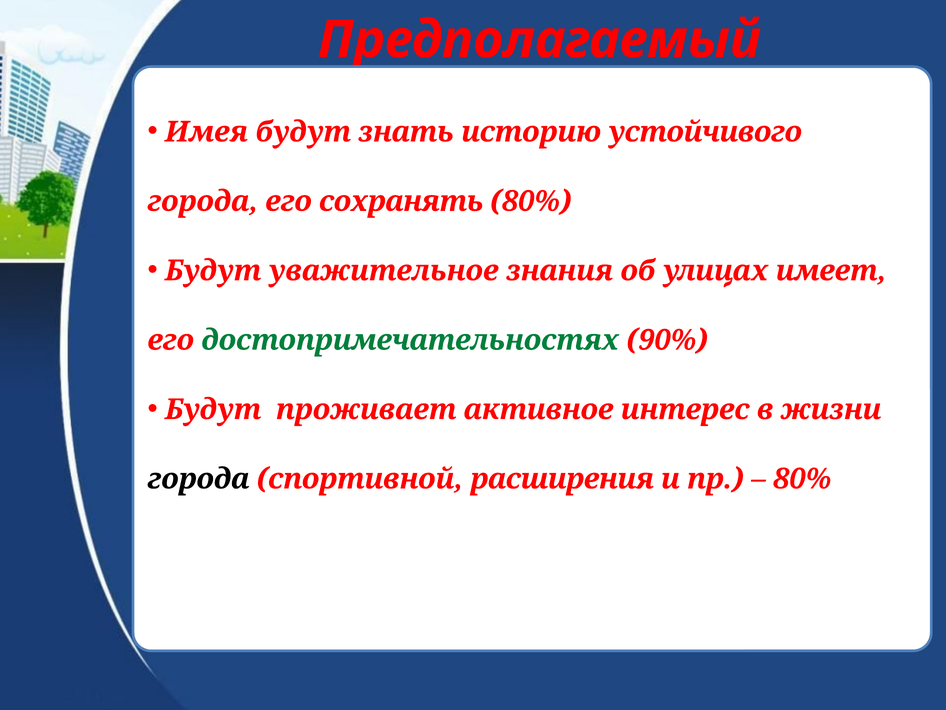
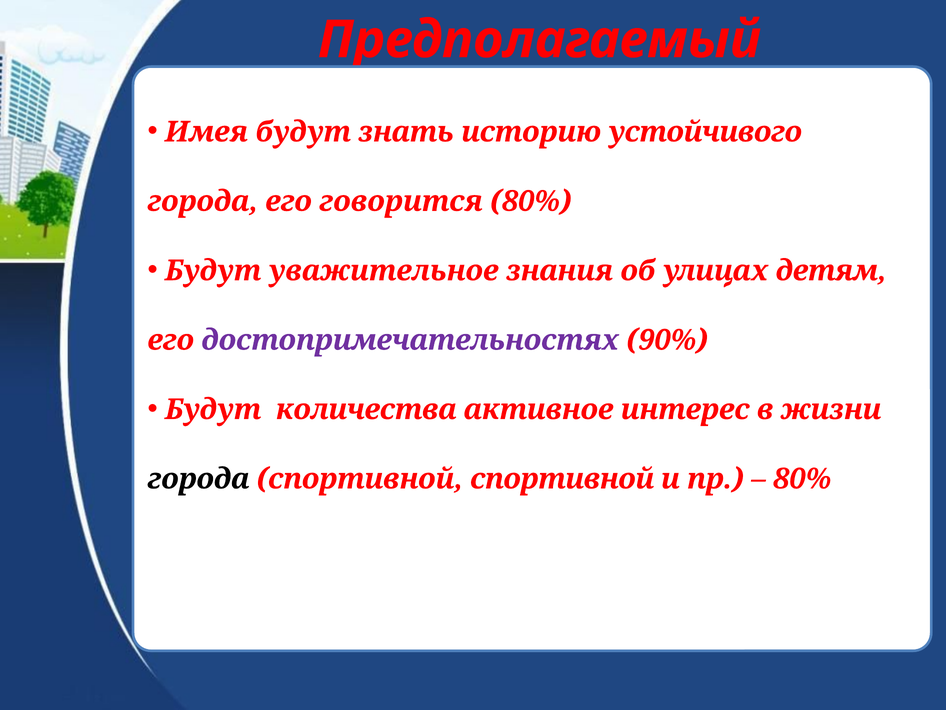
сохранять: сохранять -> говорится (401, 201)
имеет: имеет -> детям (831, 271)
достопримечательностях colour: green -> purple (410, 340)
проживает: проживает -> количества (366, 409)
спортивной расширения: расширения -> спортивной (562, 479)
